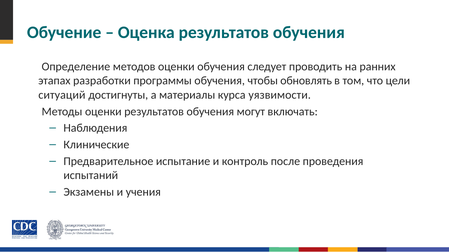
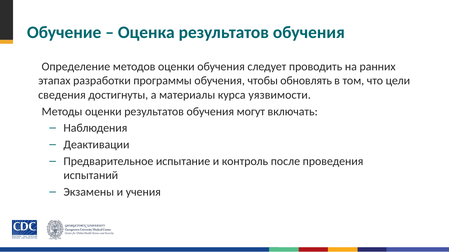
ситуаций: ситуаций -> сведения (62, 95)
Клинические: Клинические -> Деактивации (96, 145)
